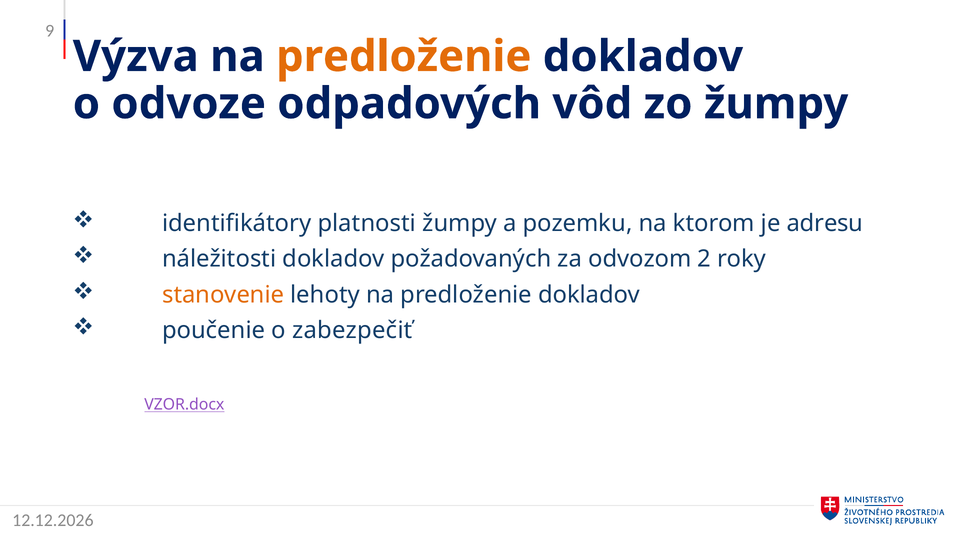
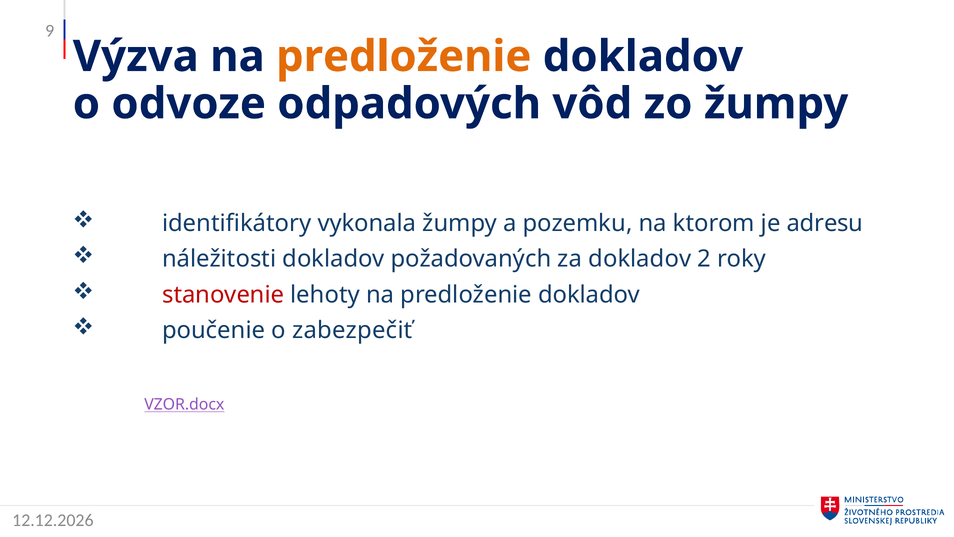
platnosti: platnosti -> vykonala (367, 223)
za odvozom: odvozom -> dokladov (640, 259)
stanovenie colour: orange -> red (223, 295)
